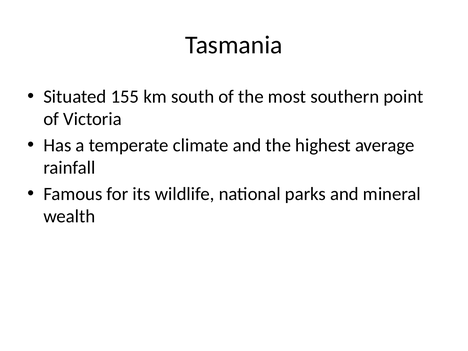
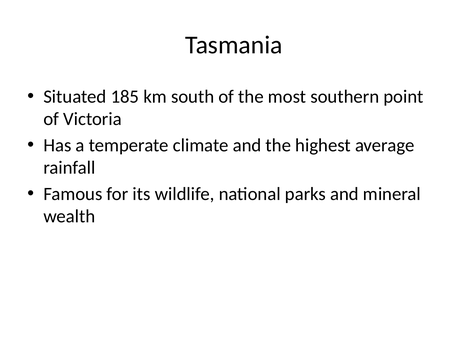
155: 155 -> 185 (125, 97)
